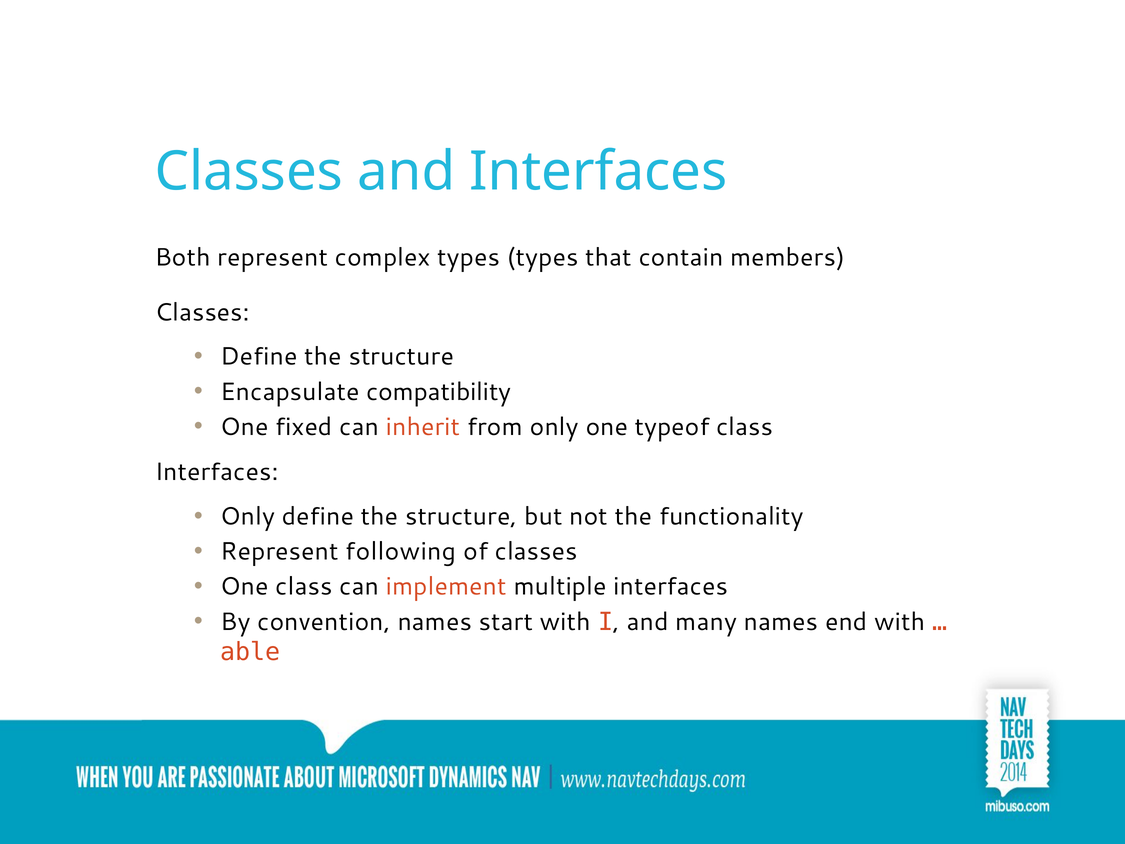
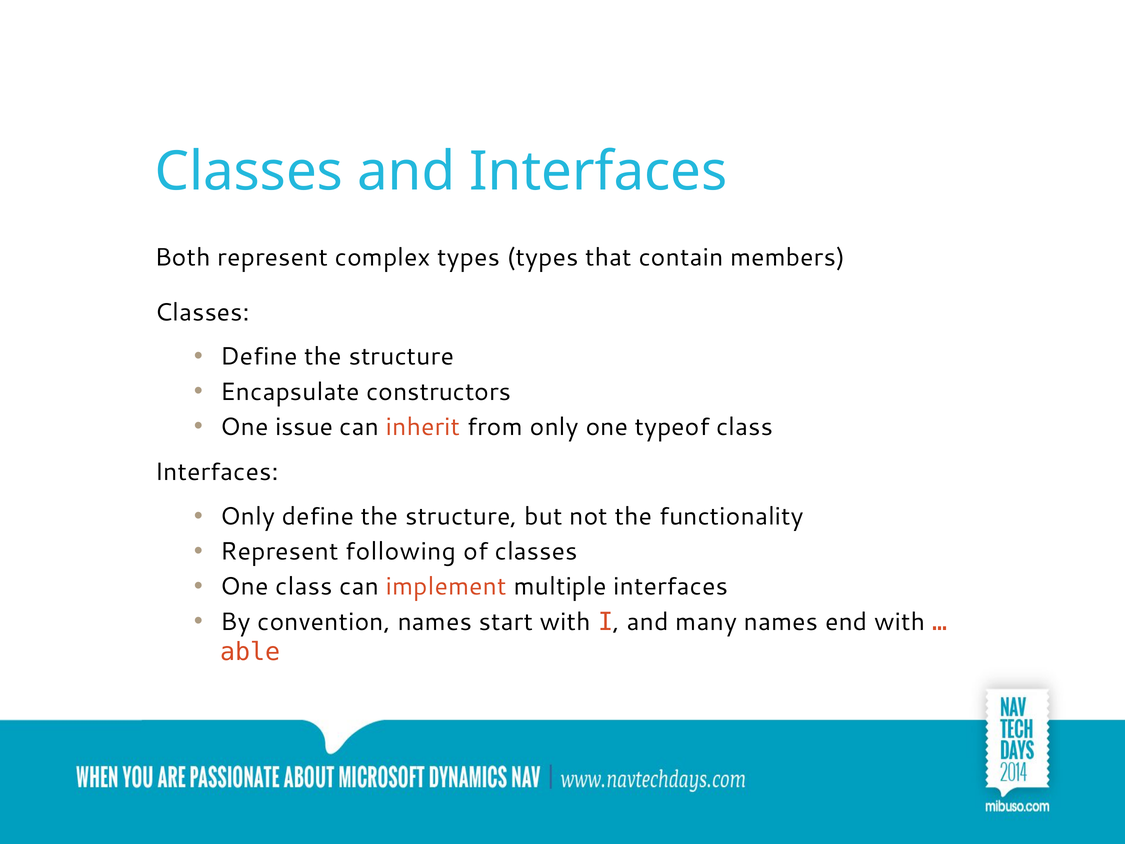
compatibility: compatibility -> constructors (439, 392)
fixed: fixed -> issue (304, 427)
